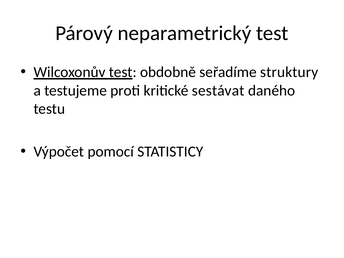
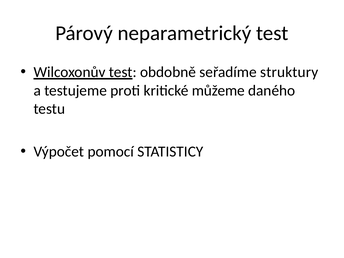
sestávat: sestávat -> můžeme (218, 91)
